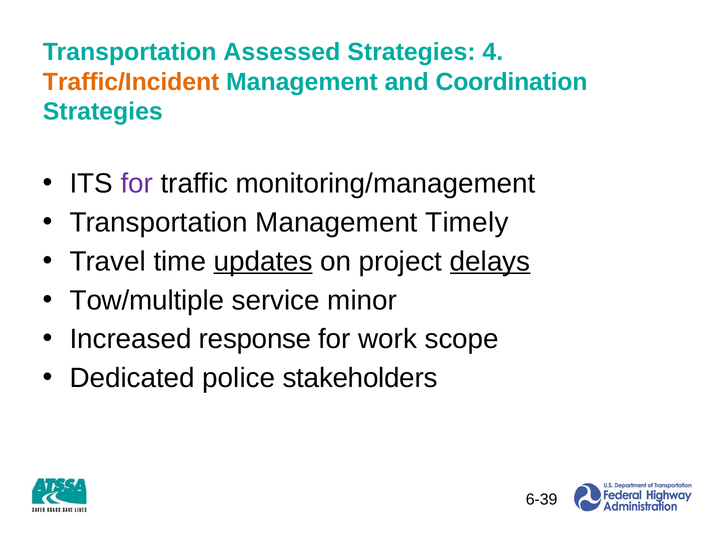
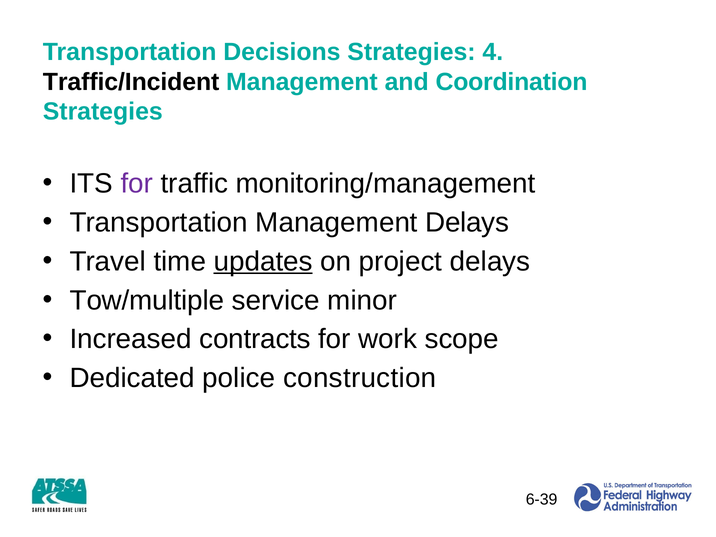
Assessed: Assessed -> Decisions (282, 52)
Traffic/Incident colour: orange -> black (131, 82)
Management Timely: Timely -> Delays (467, 222)
delays underline: present -> none (490, 261)
response: response -> contracts (255, 339)
stakeholders: stakeholders -> construction (360, 378)
